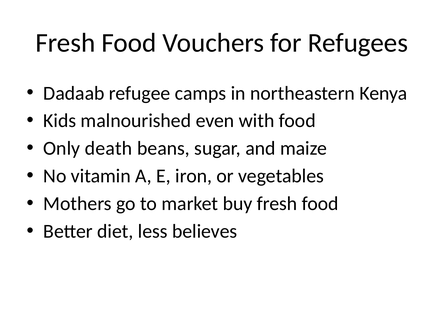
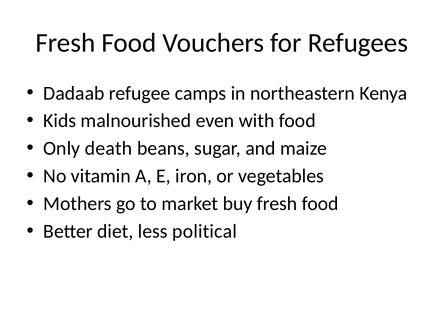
believes: believes -> political (205, 231)
